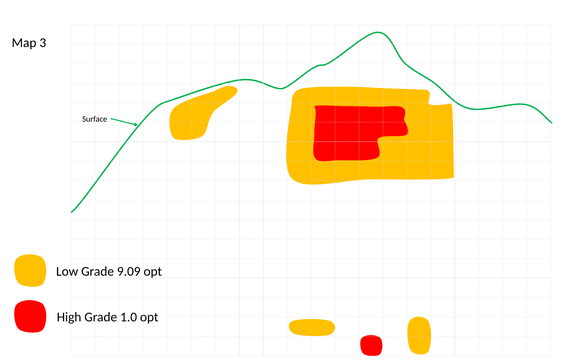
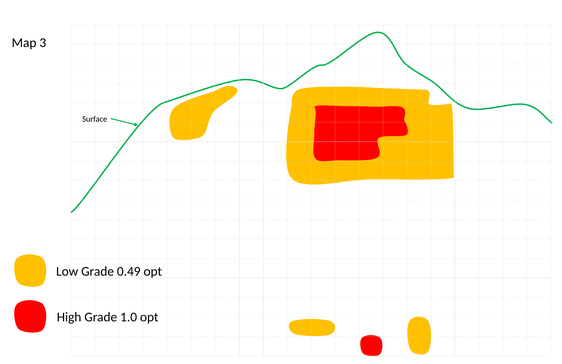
9.09: 9.09 -> 0.49 (129, 271)
